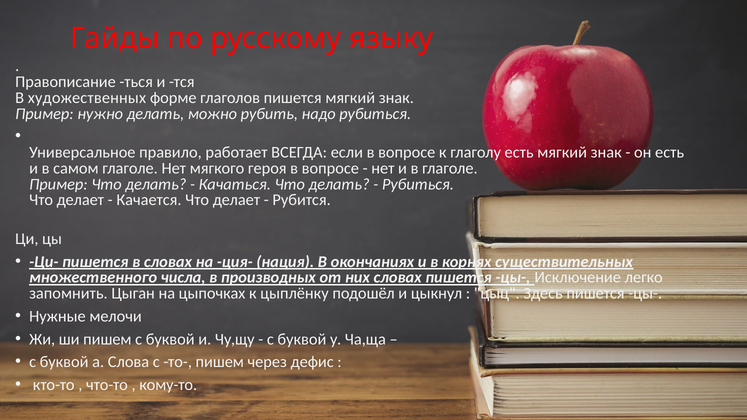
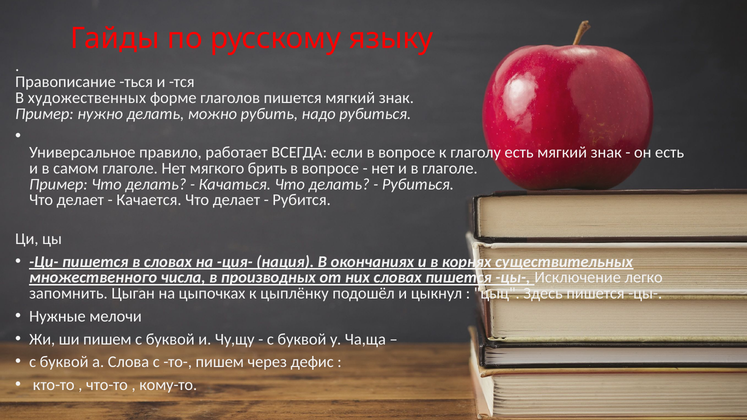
героя: героя -> брить (267, 168)
